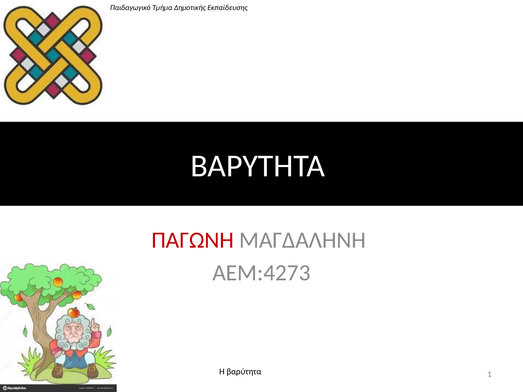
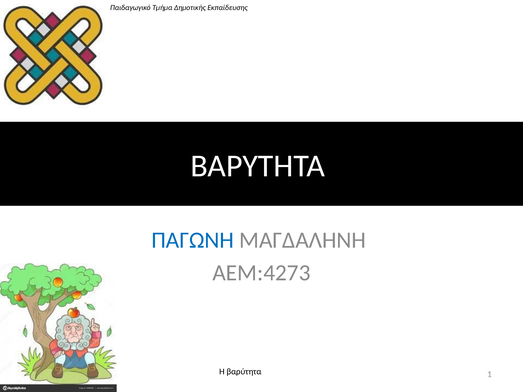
ΠΑΓΩΝΗ colour: red -> blue (193, 240)
